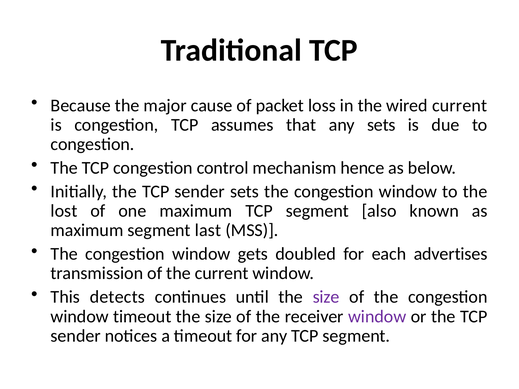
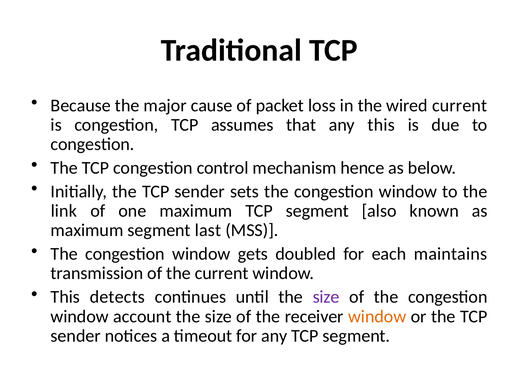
any sets: sets -> this (381, 125)
lost: lost -> link (64, 211)
advertises: advertises -> maintains (450, 254)
window timeout: timeout -> account (142, 317)
window colour: purple -> orange (377, 317)
